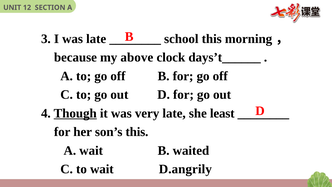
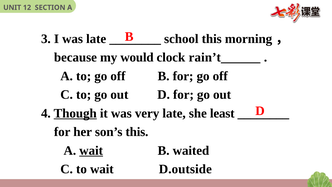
above: above -> would (137, 57)
days’t______: days’t______ -> rain’t______ (225, 57)
wait underline: none -> present (91, 150)
D.angrily: D.angrily -> D.outside (185, 169)
